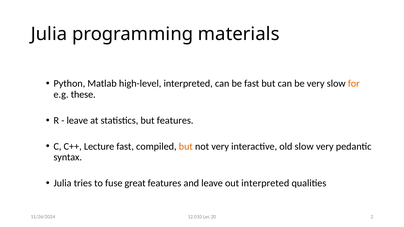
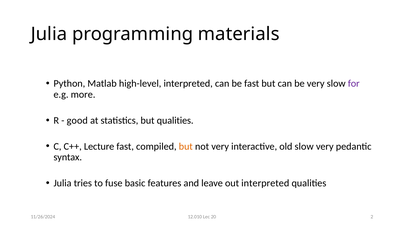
for colour: orange -> purple (354, 84)
these: these -> more (83, 95)
leave: leave -> good (77, 121)
but features: features -> qualities (175, 121)
great: great -> basic (135, 183)
